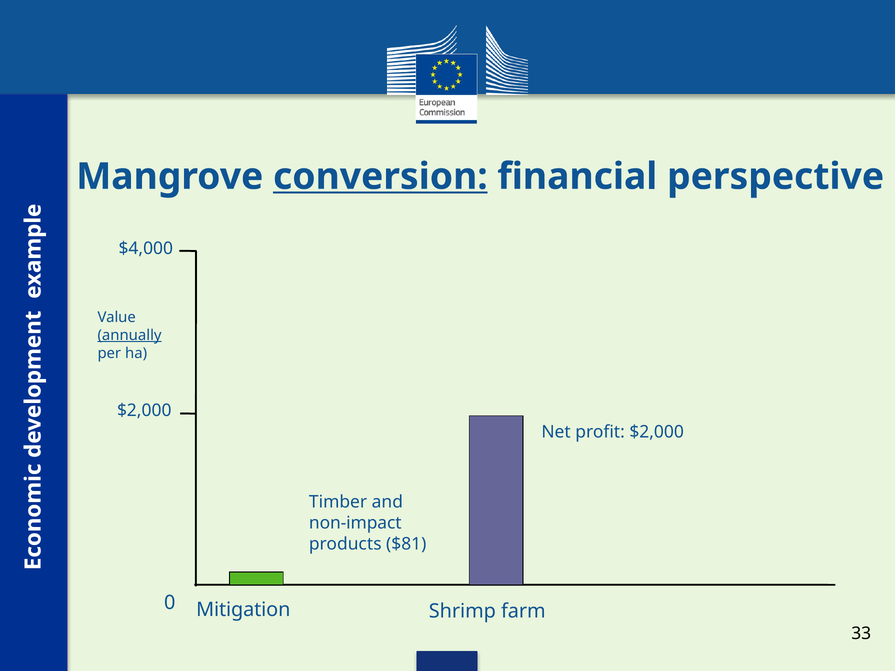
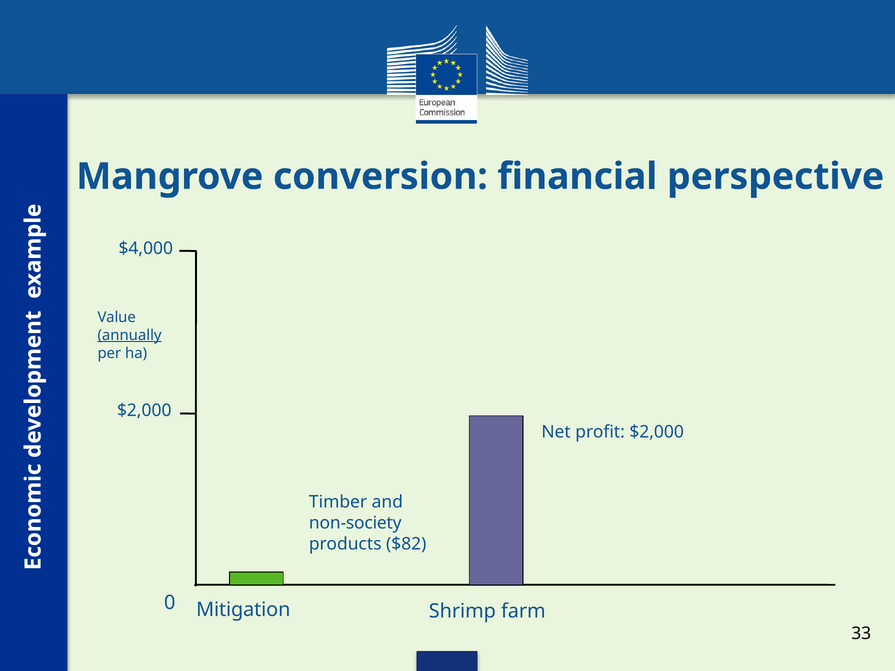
conversion underline: present -> none (380, 177)
non-impact: non-impact -> non-society (355, 523)
$81: $81 -> $82 (406, 544)
